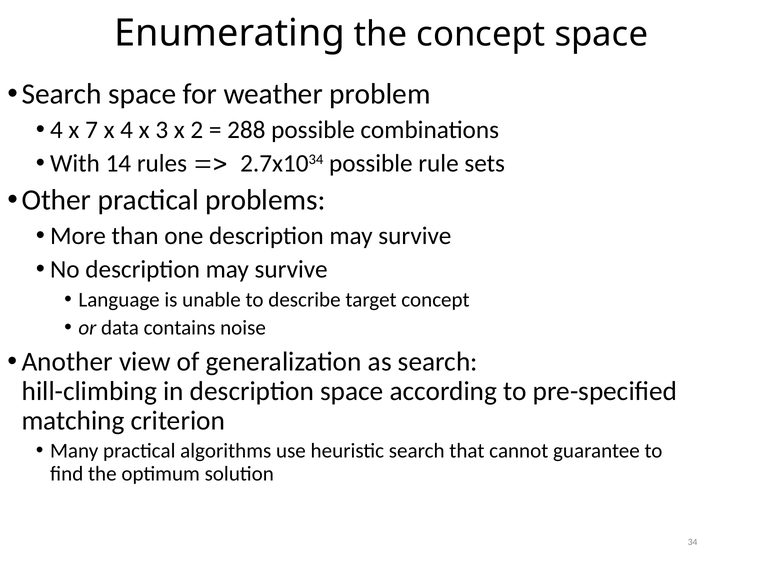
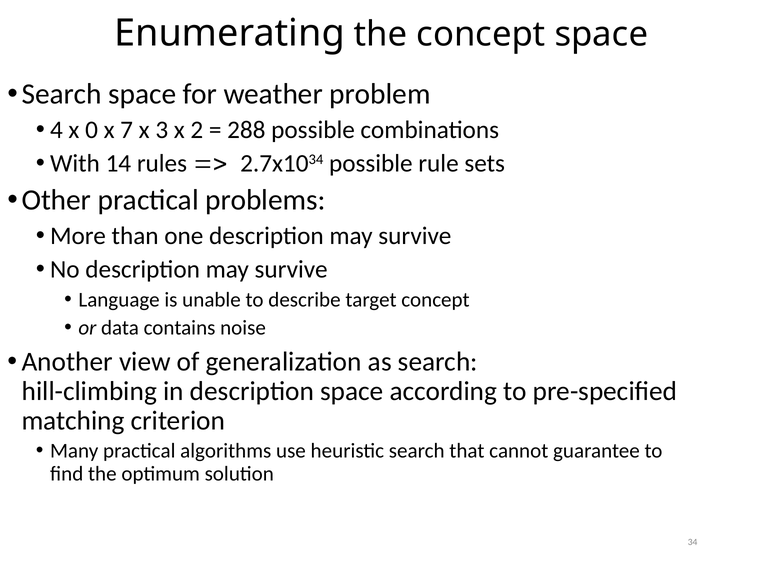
7: 7 -> 0 (92, 130)
x 4: 4 -> 7 (127, 130)
